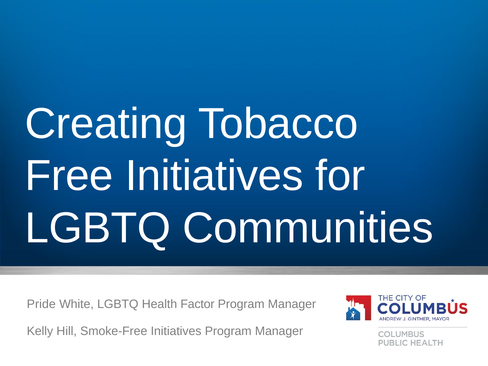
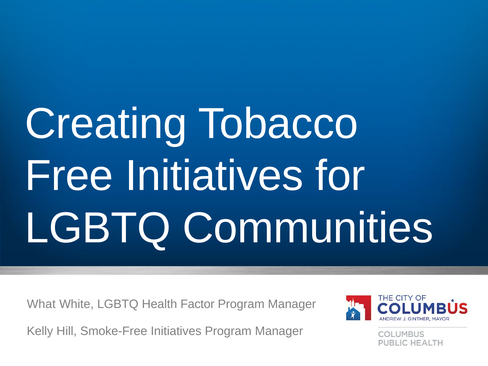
Pride: Pride -> What (41, 304)
